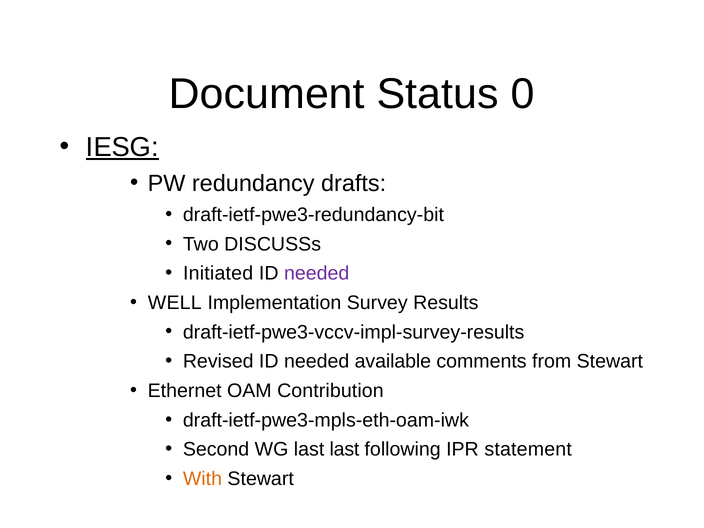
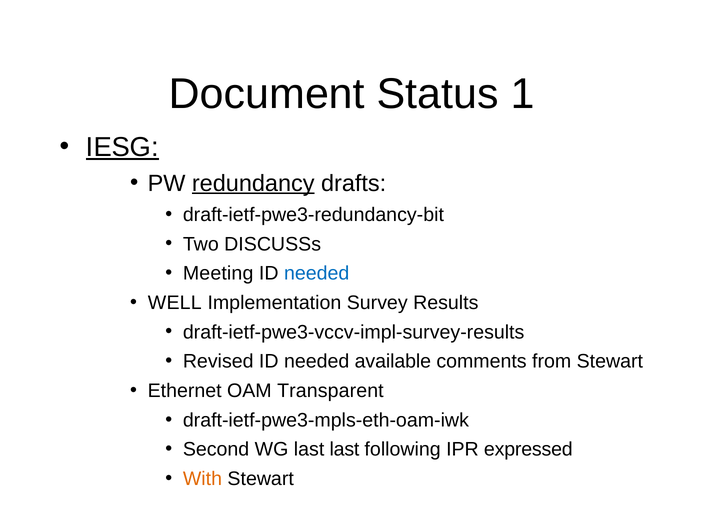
0: 0 -> 1 (522, 94)
redundancy underline: none -> present (253, 183)
Initiated: Initiated -> Meeting (218, 273)
needed colour: purple -> blue (317, 273)
Contribution: Contribution -> Transparent (330, 391)
statement: statement -> expressed (528, 450)
